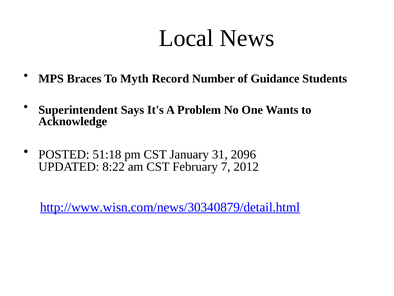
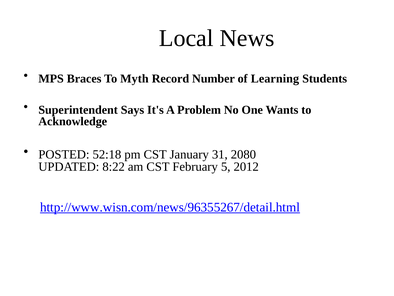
Guidance: Guidance -> Learning (275, 79)
51:18: 51:18 -> 52:18 (107, 154)
2096: 2096 -> 2080 (243, 154)
7: 7 -> 5 (226, 166)
http://www.wisn.com/news/30340879/detail.html: http://www.wisn.com/news/30340879/detail.html -> http://www.wisn.com/news/96355267/detail.html (170, 207)
